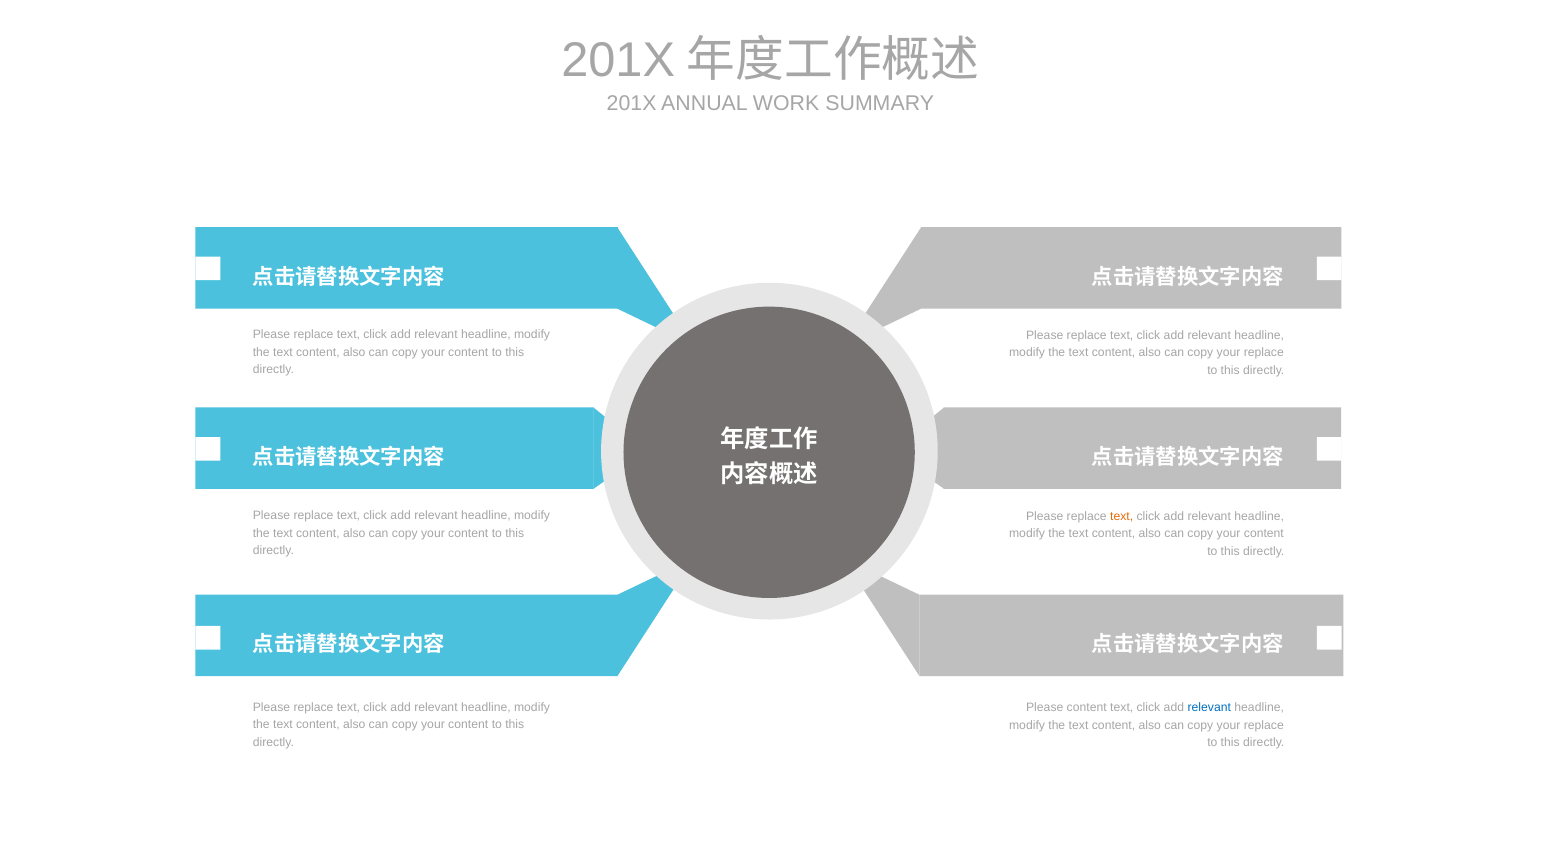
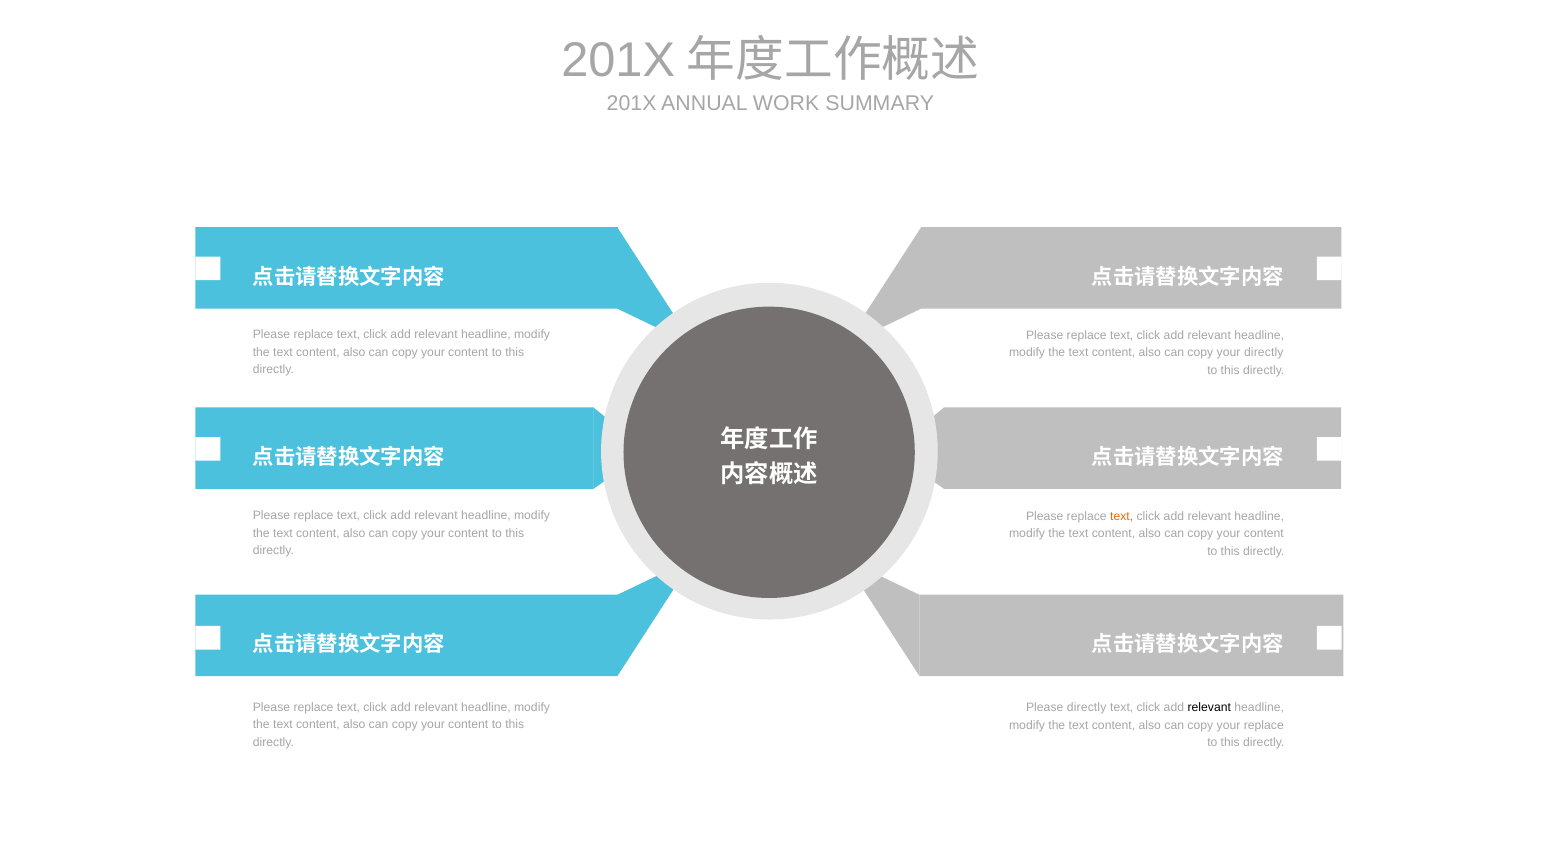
replace: replace -> directly (1264, 353)
Please content: content -> directly (1087, 708)
relevant colour: blue -> black (1209, 708)
